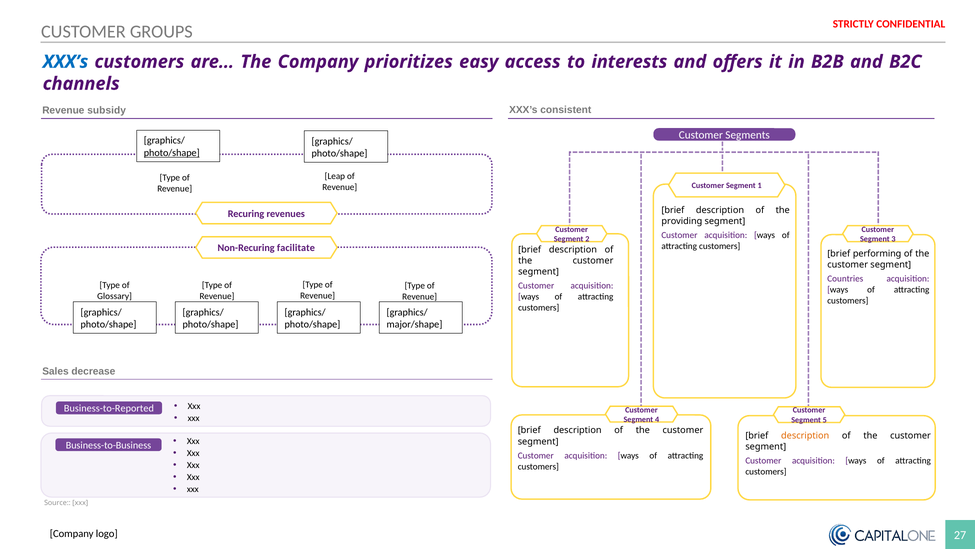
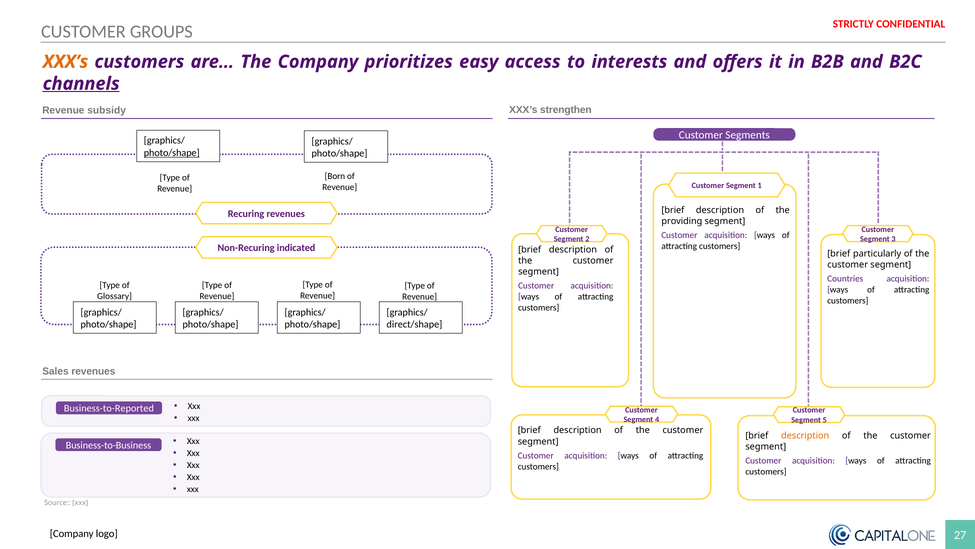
XXX’s colour: blue -> orange (66, 62)
channels underline: none -> present (81, 84)
consistent: consistent -> strengthen (566, 110)
Leap: Leap -> Born (335, 176)
facilitate: facilitate -> indicated (296, 248)
performing: performing -> particularly (877, 253)
major/shape: major/shape -> direct/shape (414, 324)
Sales decrease: decrease -> revenues (93, 371)
